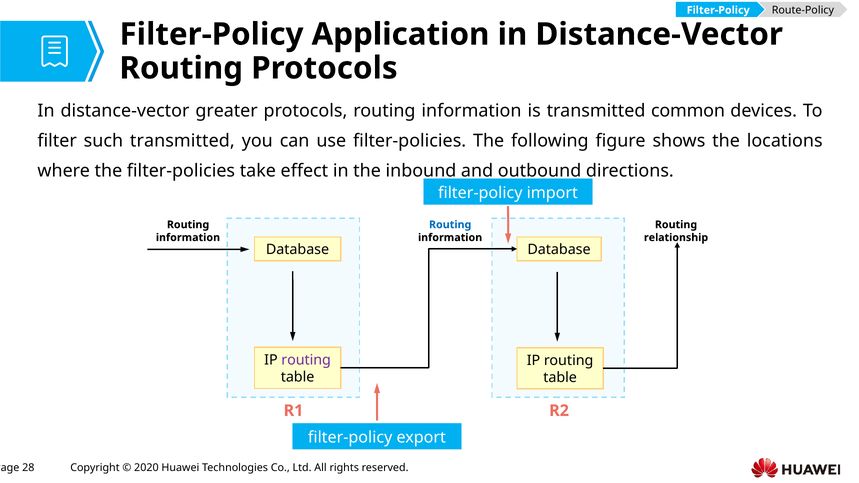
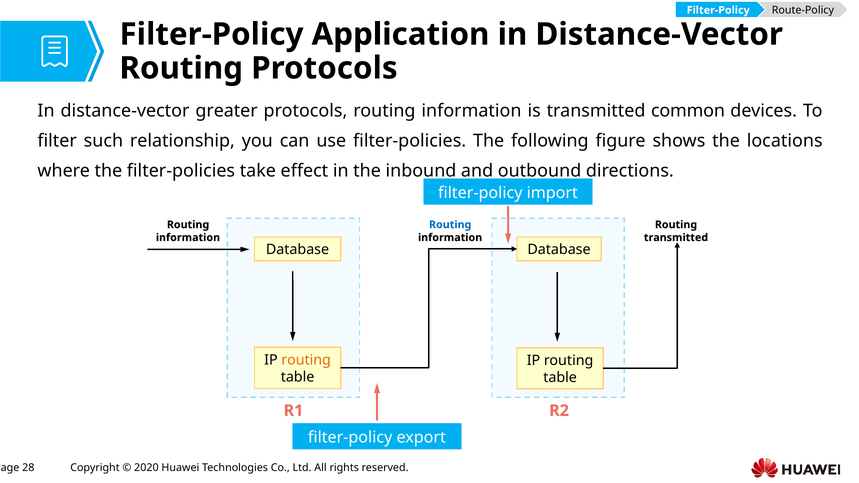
such transmitted: transmitted -> relationship (182, 141)
relationship: relationship -> transmitted (676, 238)
routing colour: purple -> orange (306, 360)
